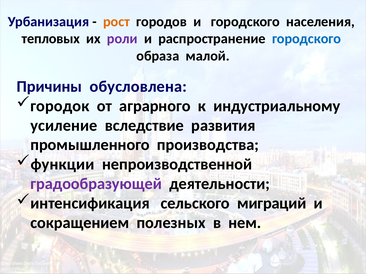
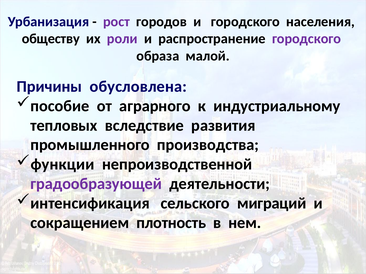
рост colour: orange -> purple (116, 22)
тепловых: тепловых -> обществу (51, 39)
городского colour: blue -> purple (307, 39)
городок: городок -> пособие (60, 106)
усиление: усиление -> тепловых (64, 126)
полезных: полезных -> плотность (171, 223)
